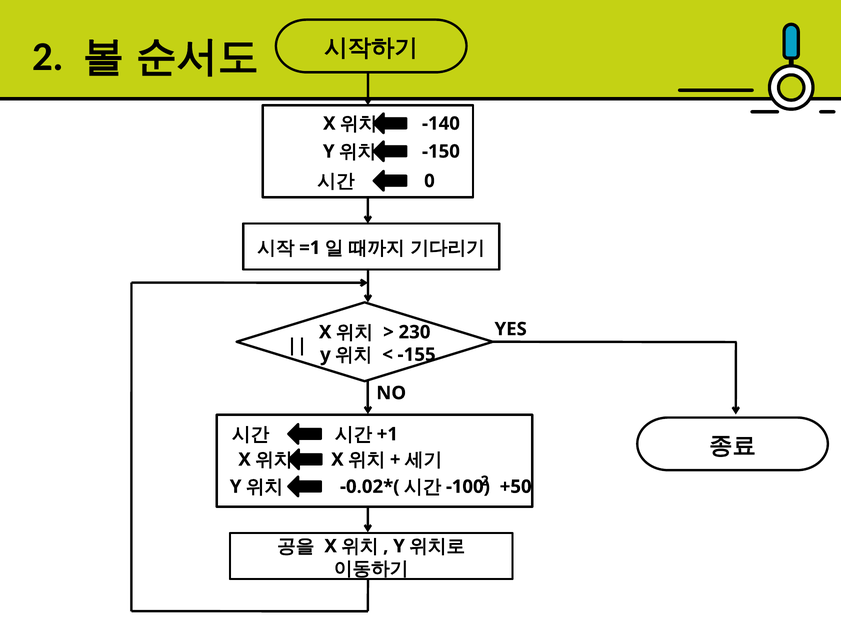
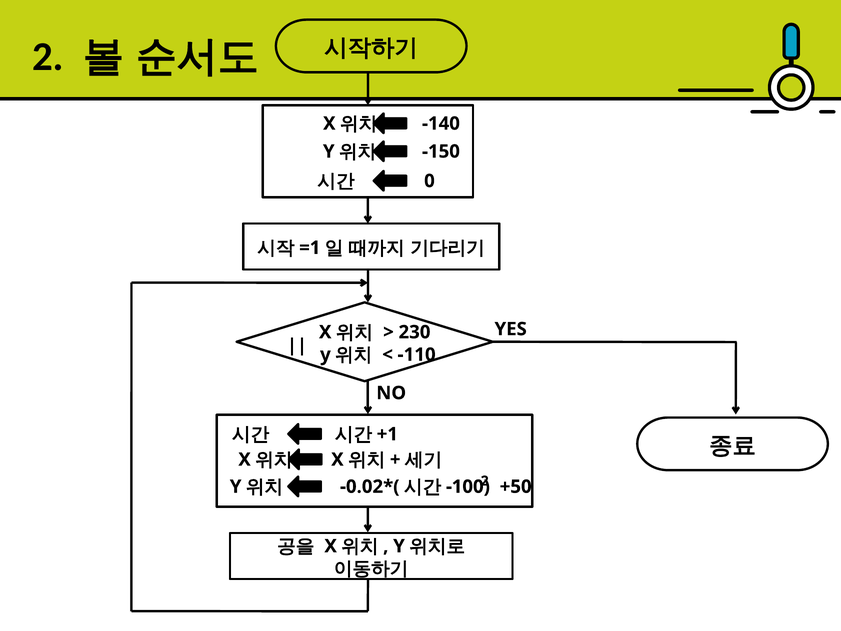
-155: -155 -> -110 (417, 355)
